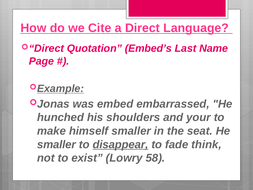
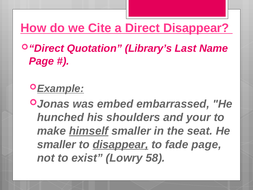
Direct Language: Language -> Disappear (196, 28)
Embed’s: Embed’s -> Library’s (148, 48)
himself underline: none -> present (89, 131)
fade think: think -> page (206, 144)
